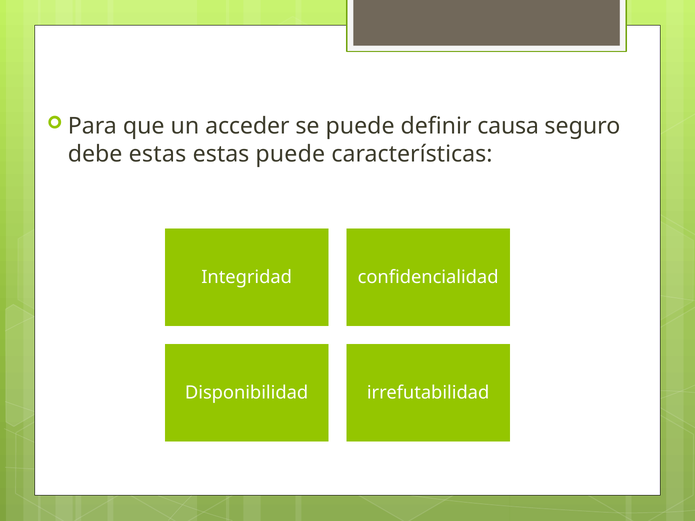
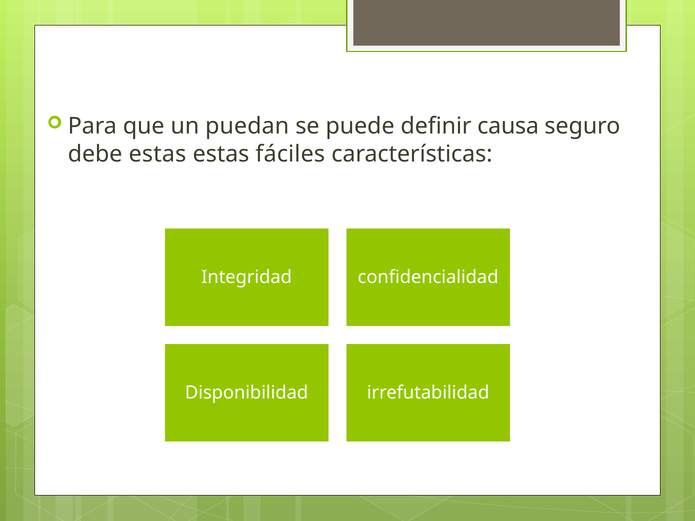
acceder: acceder -> puedan (247, 126)
estas puede: puede -> fáciles (290, 154)
